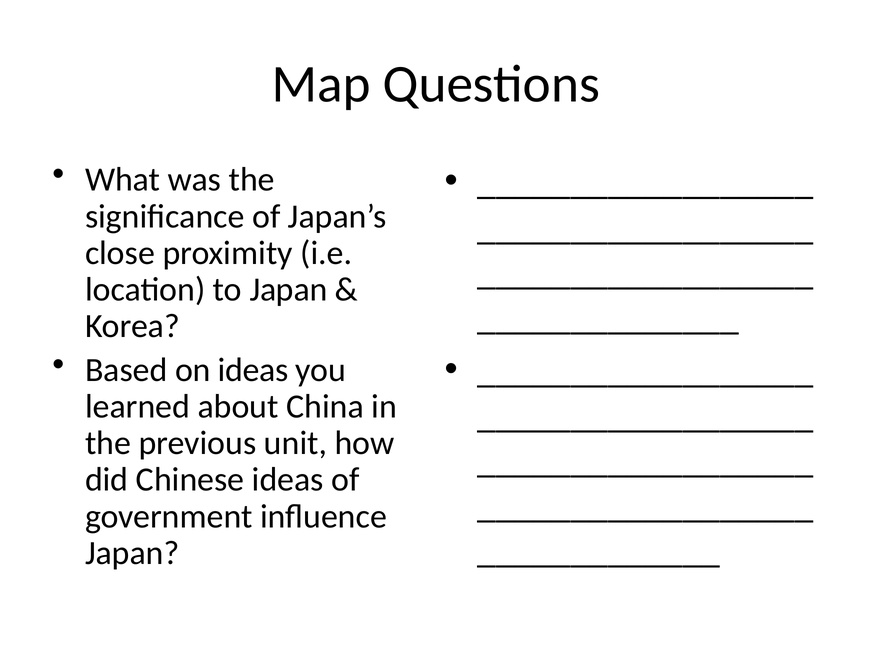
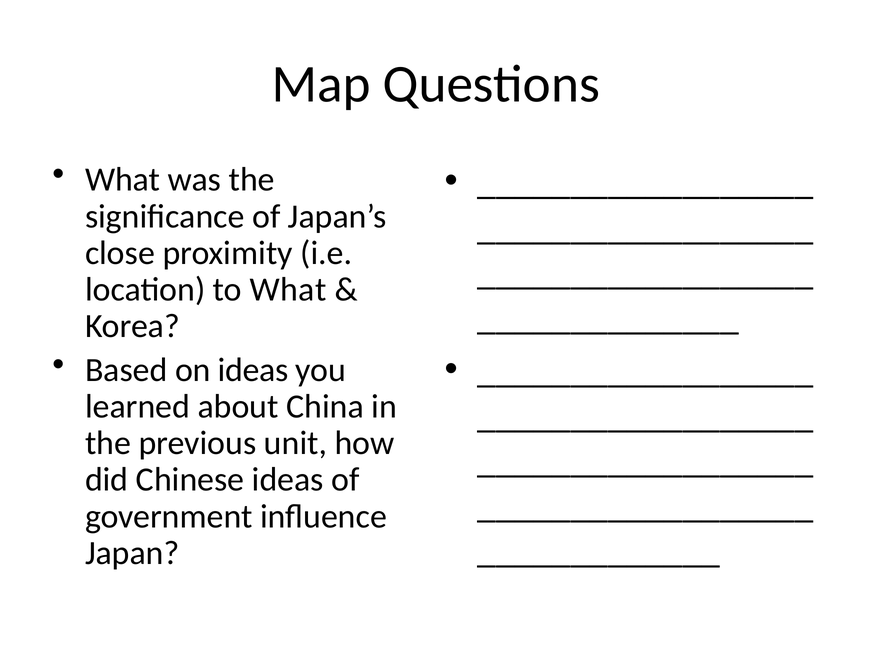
to Japan: Japan -> What (288, 290)
